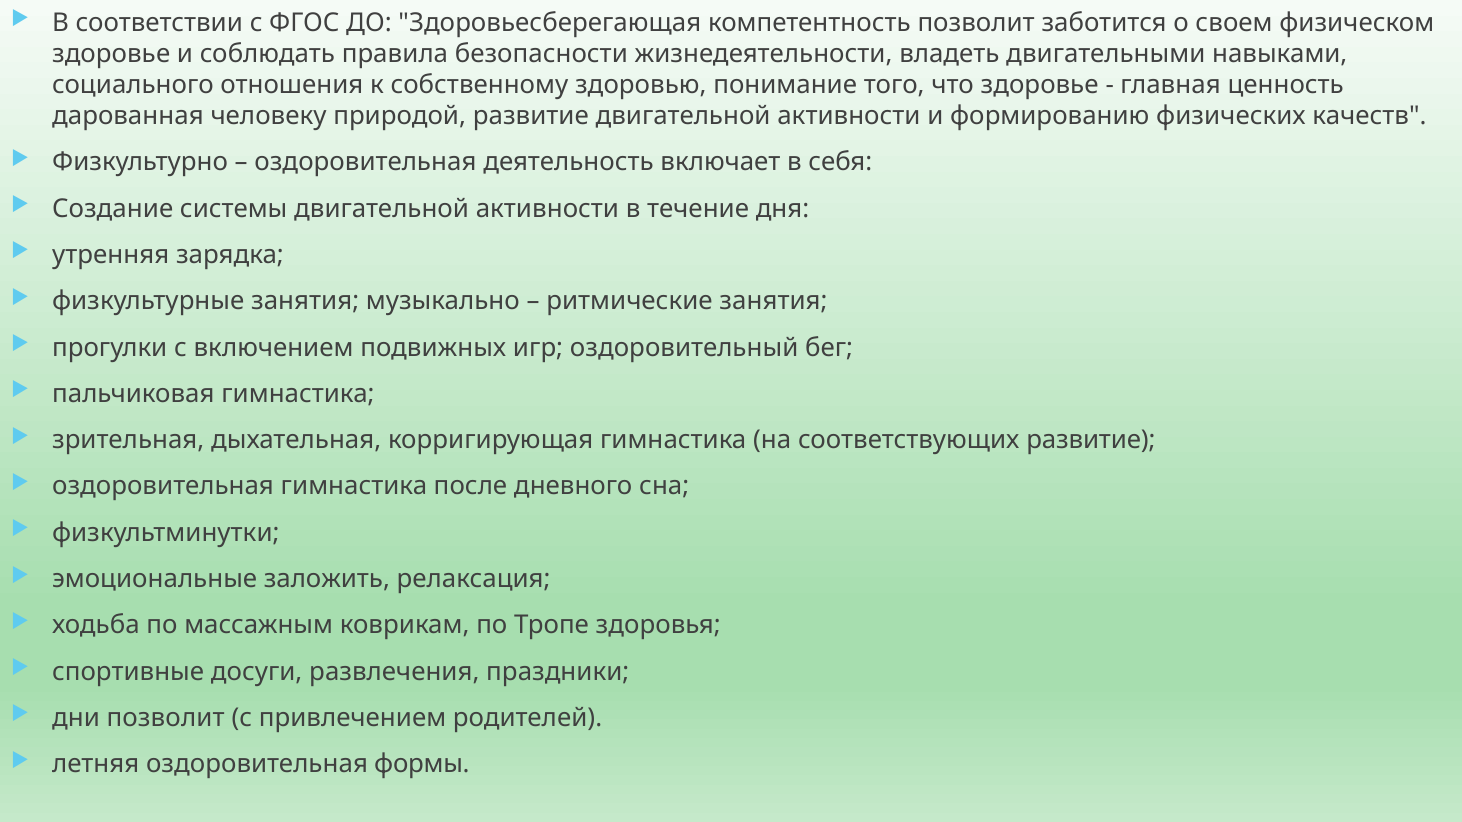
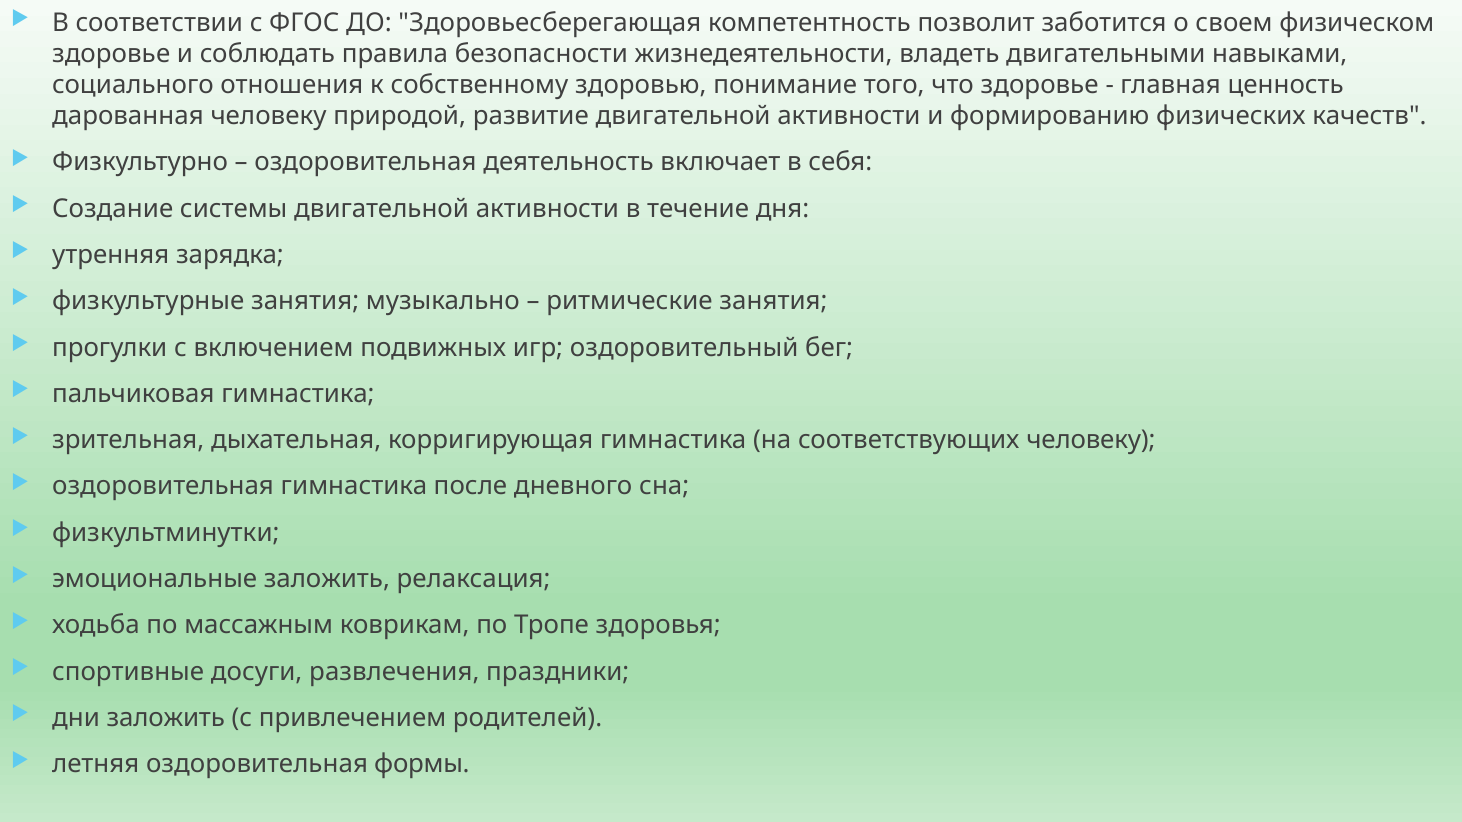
соответствующих развитие: развитие -> человеку (1091, 440)
дни позволит: позволит -> заложить (166, 718)
